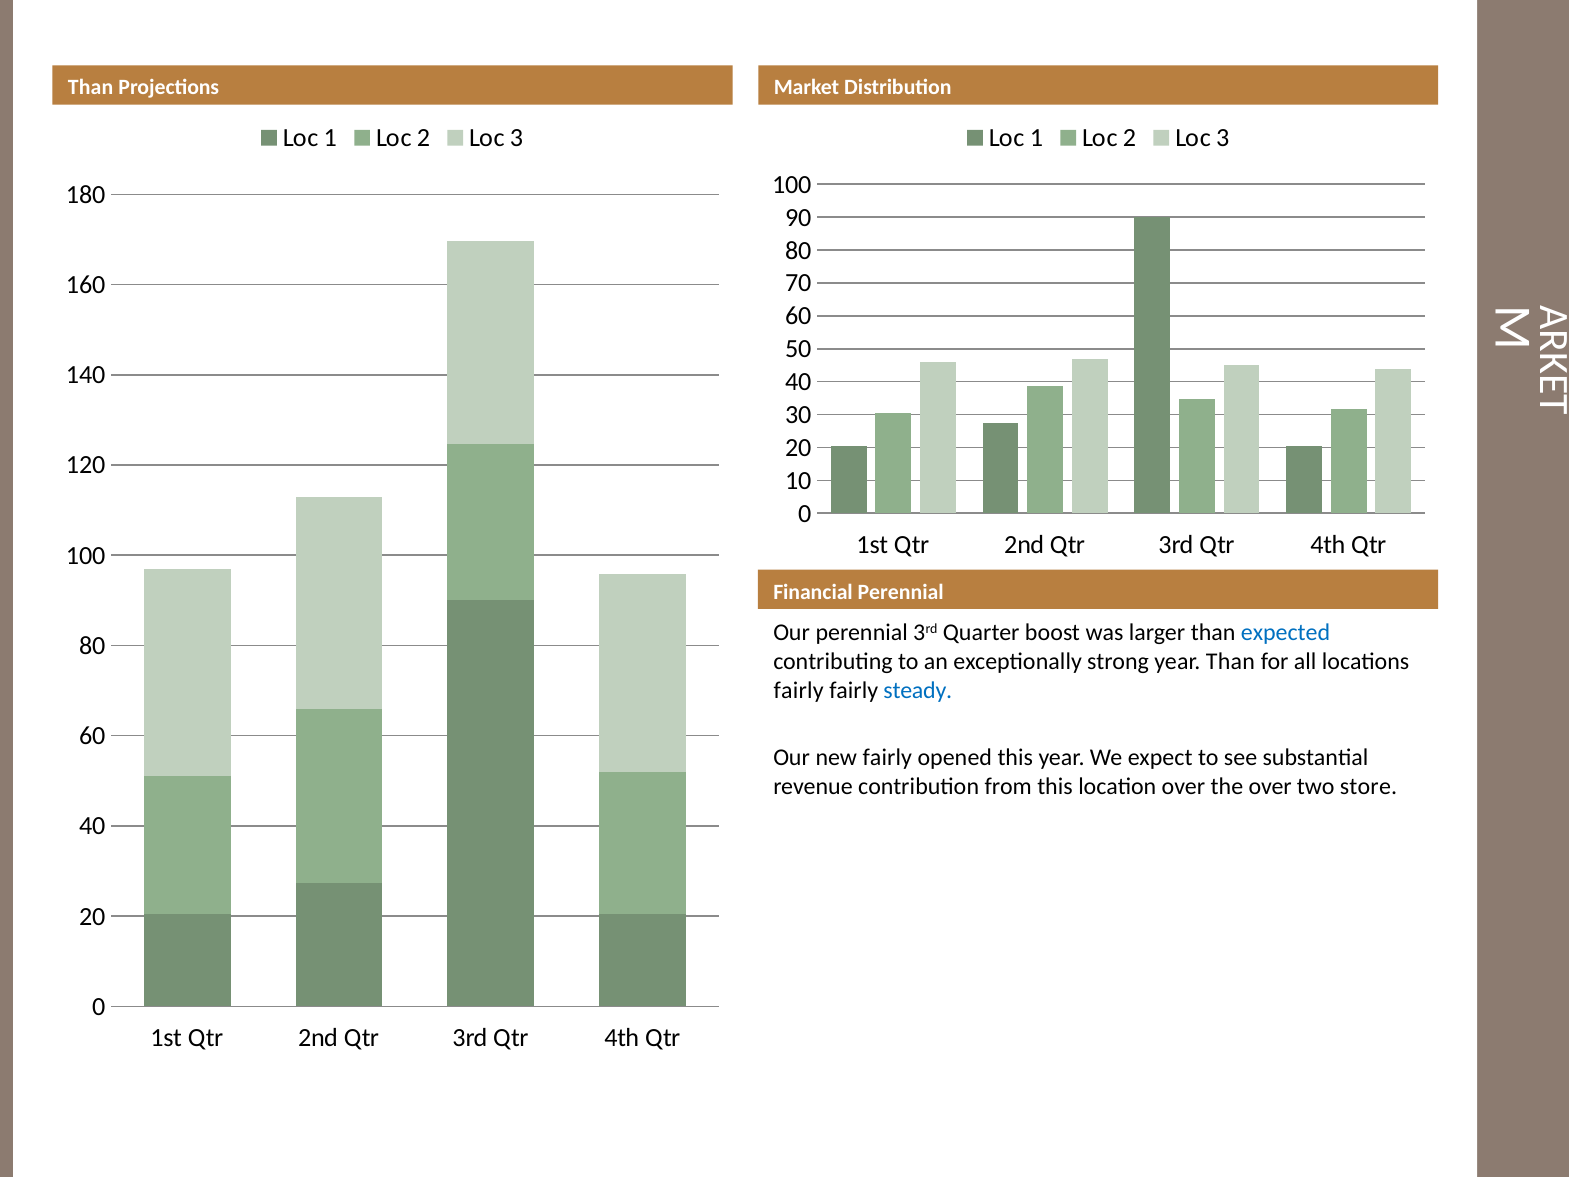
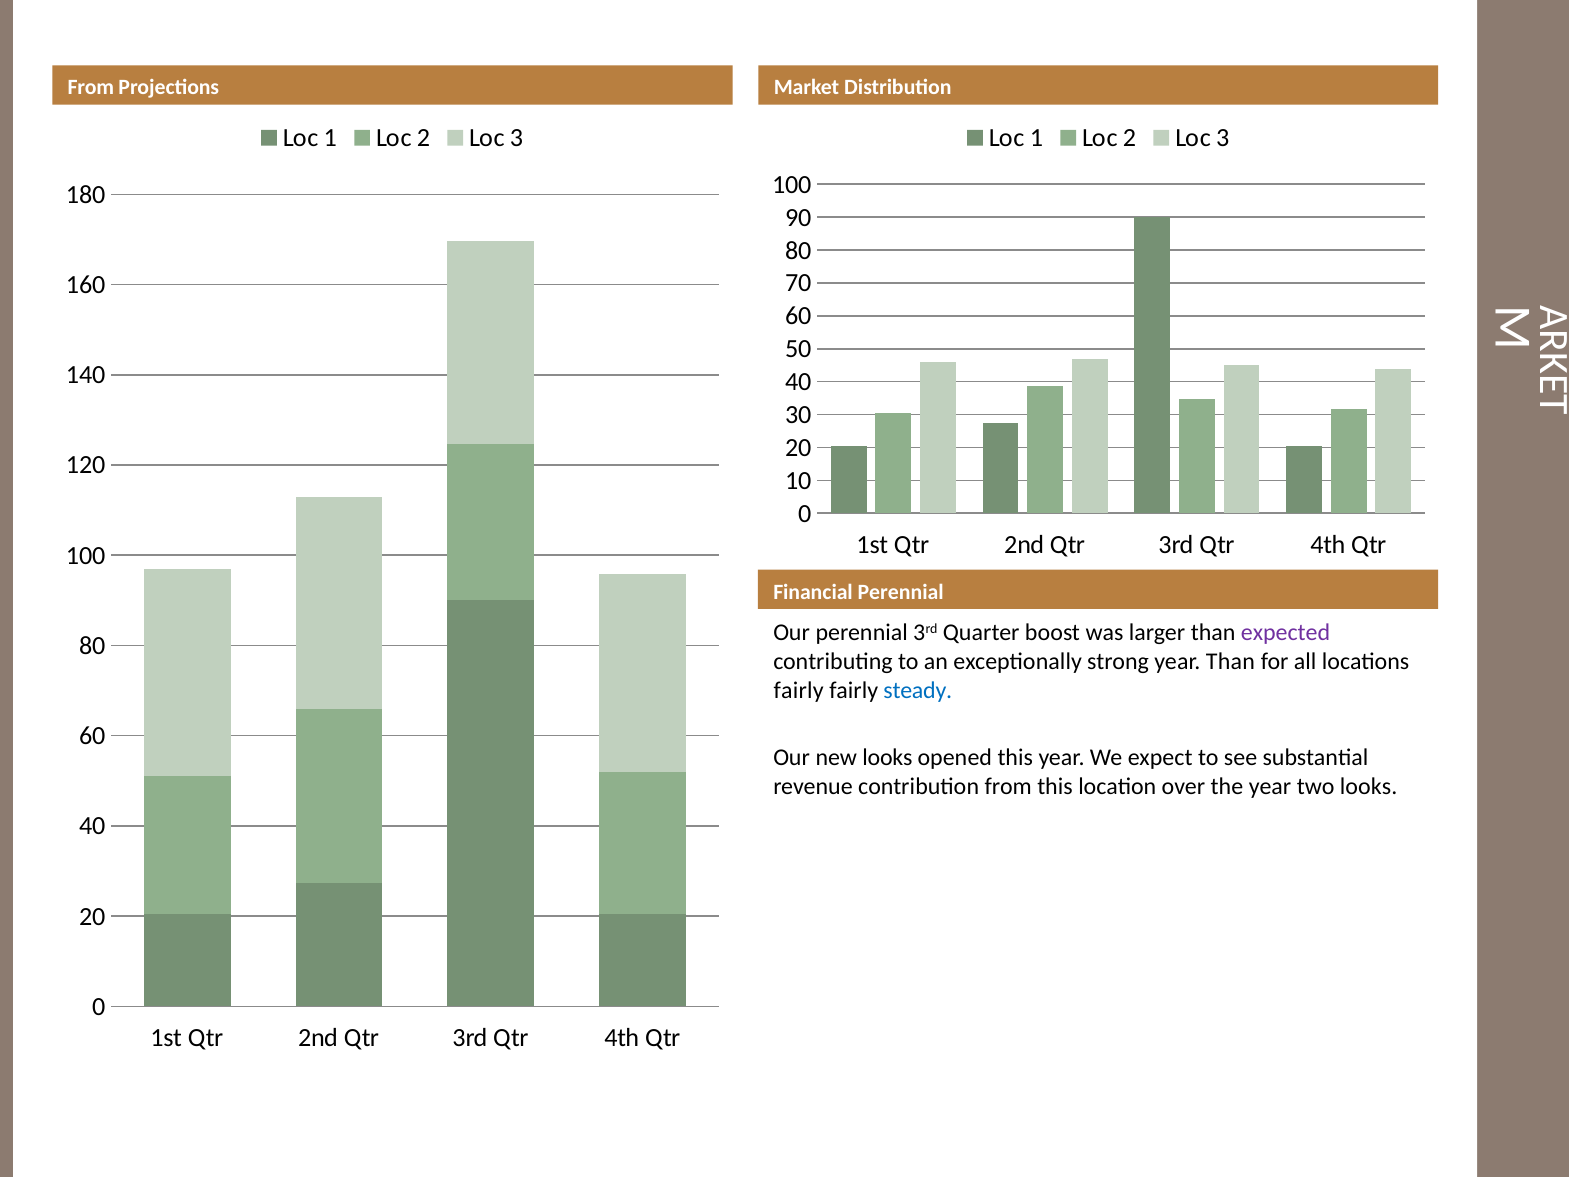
Than: Than -> From (91, 88)
expected colour: blue -> purple (1286, 633)
new fairly: fairly -> looks (887, 757)
the over: over -> year (1270, 786)
two store: store -> looks (1369, 786)
